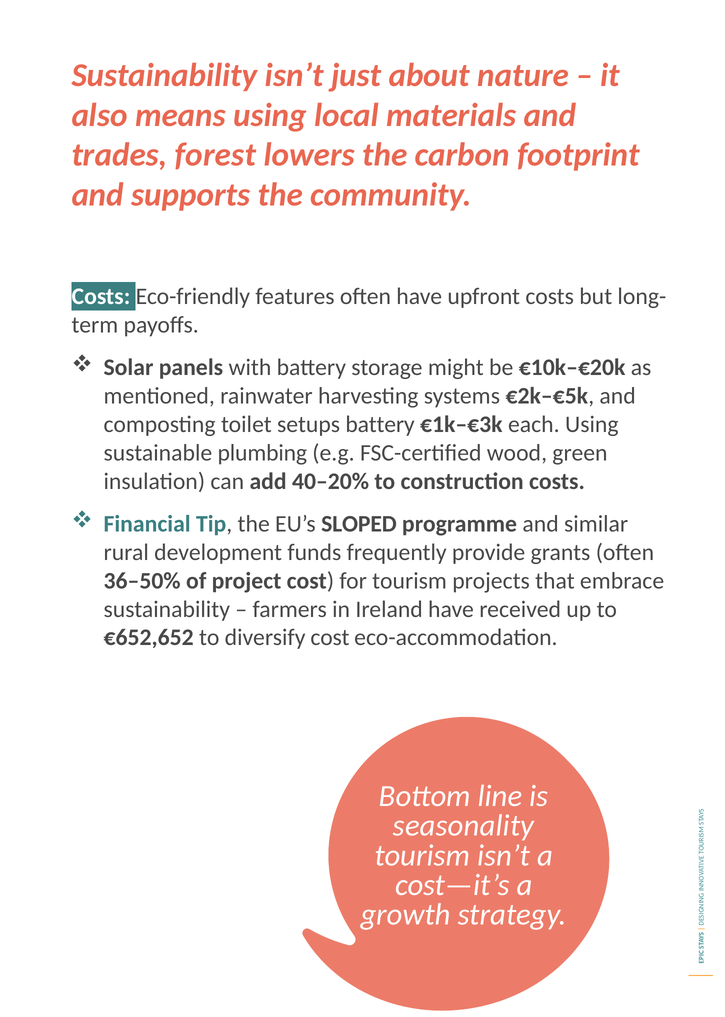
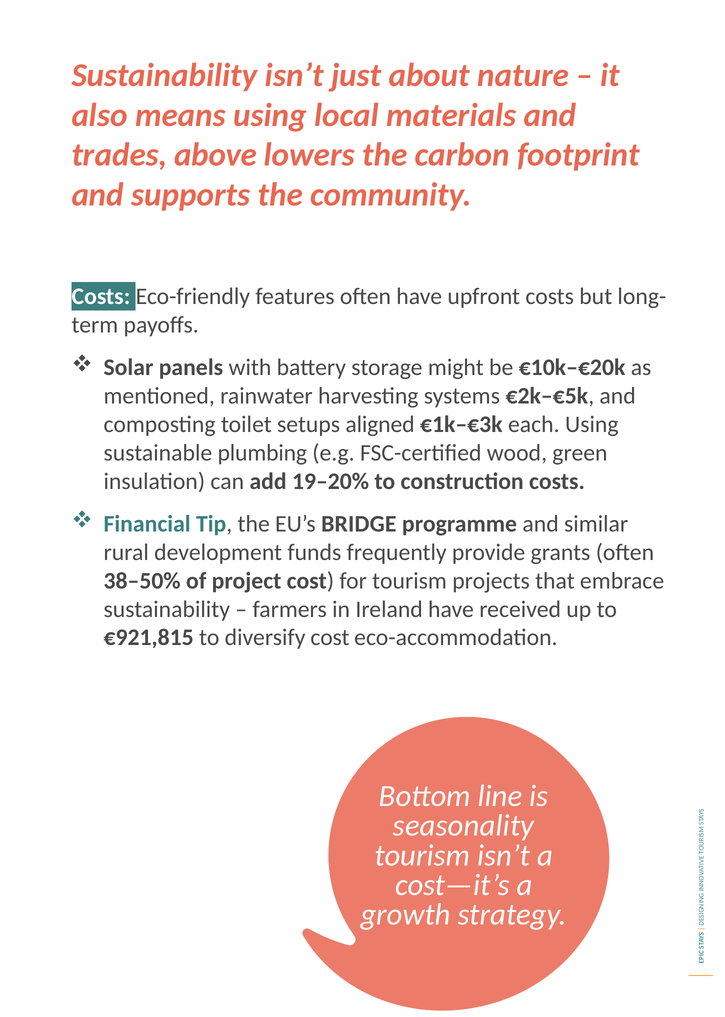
forest: forest -> above (216, 155)
setups battery: battery -> aligned (380, 424)
40–20%: 40–20% -> 19–20% (331, 481)
SLOPED: SLOPED -> BRIDGE (359, 524)
36–50%: 36–50% -> 38–50% (142, 581)
€652,652: €652,652 -> €921,815 (149, 638)
